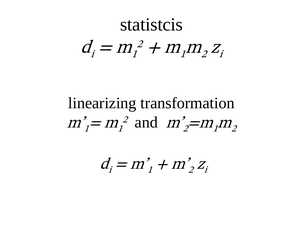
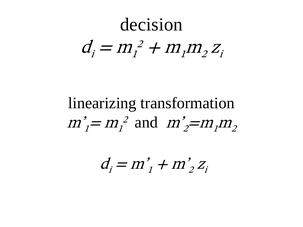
statistcis: statistcis -> decision (151, 24)
